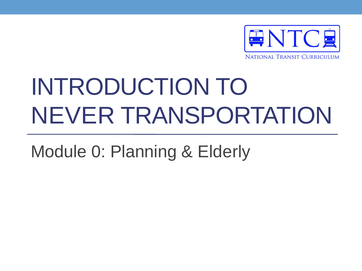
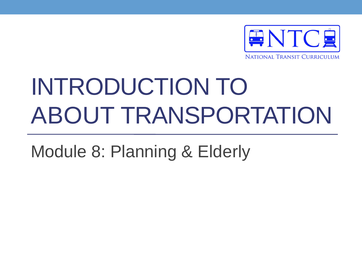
NEVER: NEVER -> ABOUT (73, 116)
0: 0 -> 8 (99, 152)
